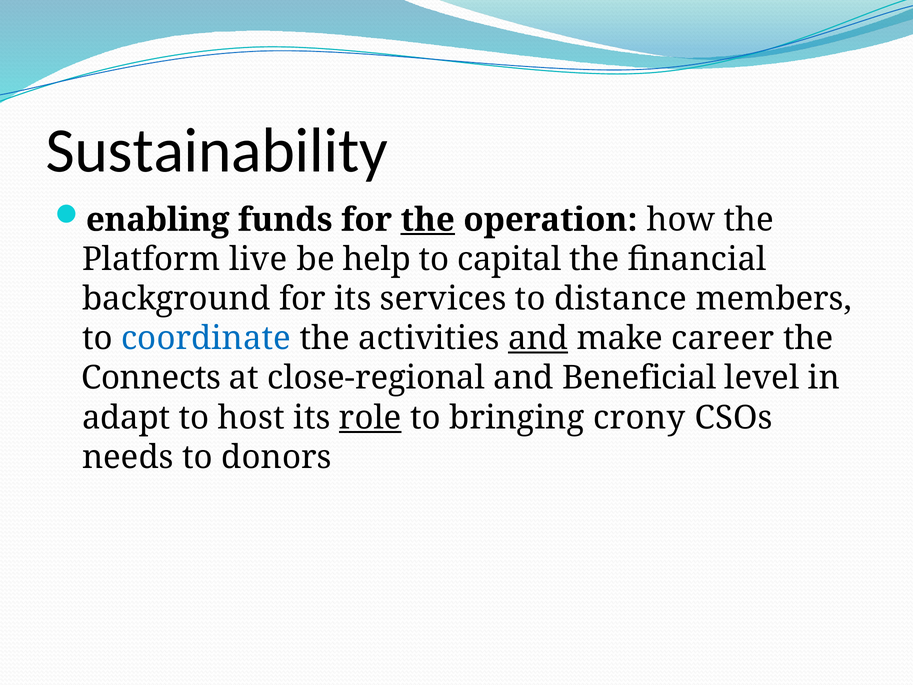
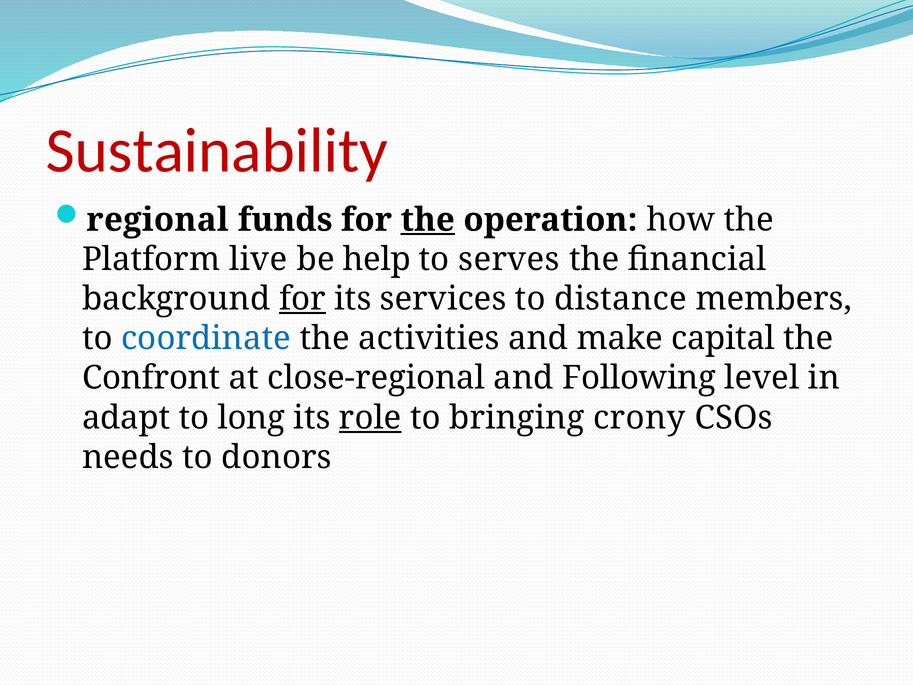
Sustainability colour: black -> red (217, 151)
enabling: enabling -> regional (157, 220)
capital: capital -> serves (509, 259)
for underline: none -> present (302, 299)
and underline: present -> none (538, 338)
career: career -> capital (723, 338)
Connects: Connects -> Confront (151, 378)
Beneficial: Beneficial -> Following (639, 378)
host: host -> long (251, 418)
